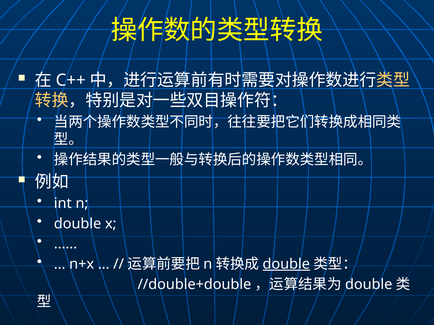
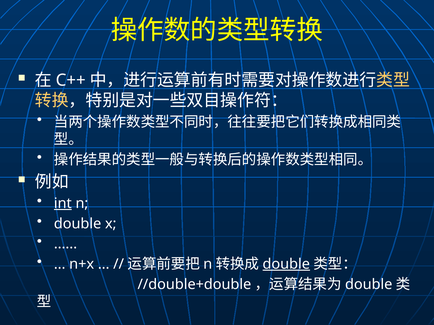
int underline: none -> present (63, 204)
